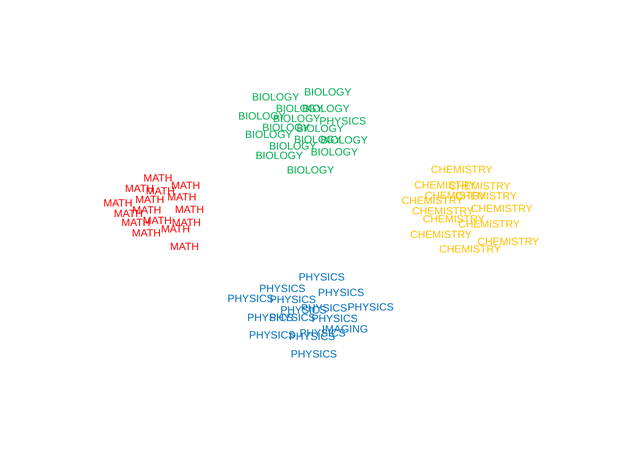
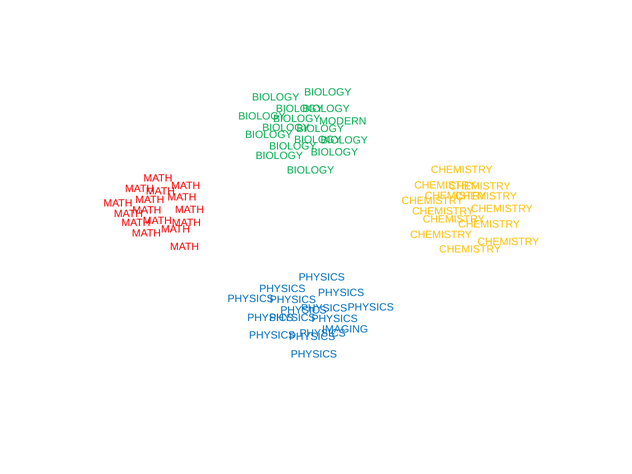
PHYSICS: PHYSICS -> MODERN (343, 121)
